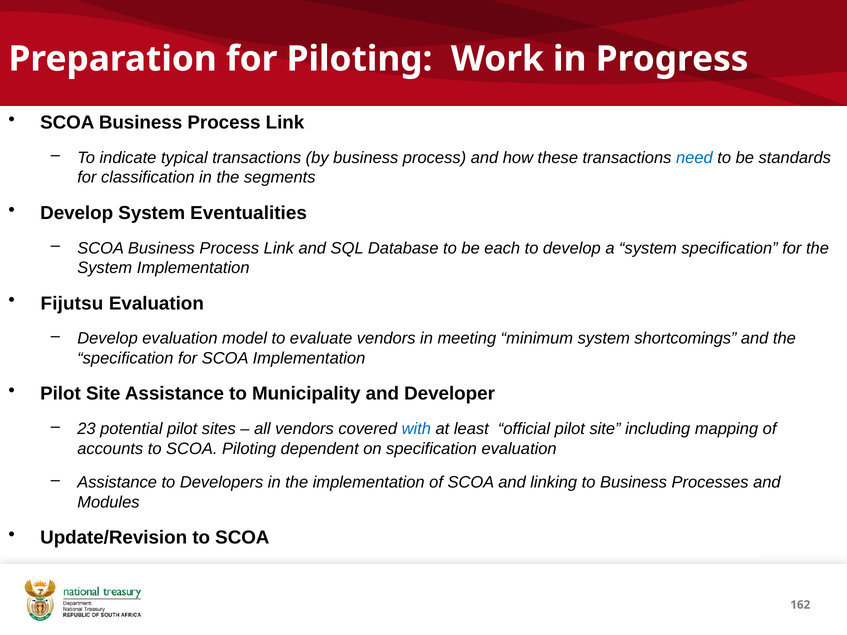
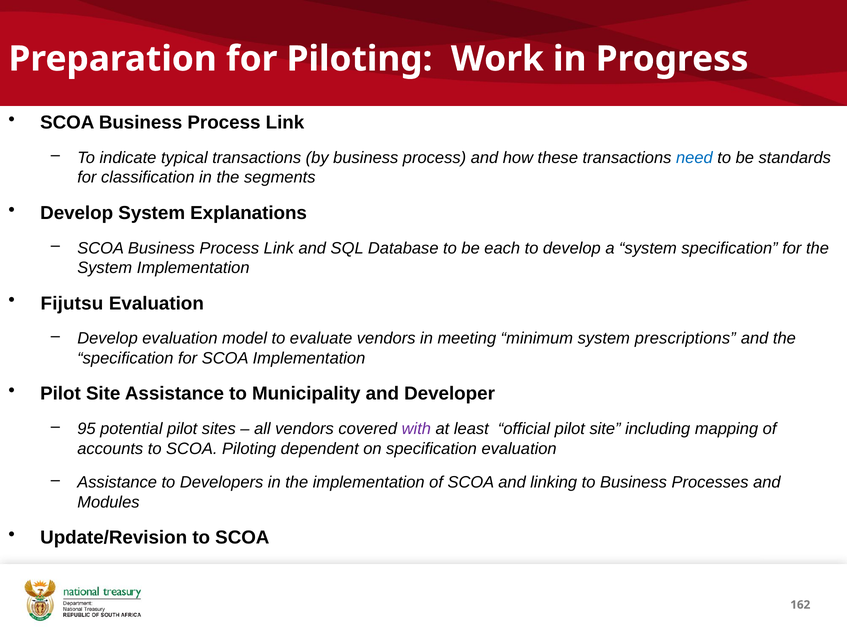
Eventualities: Eventualities -> Explanations (249, 213)
shortcomings: shortcomings -> prescriptions (685, 339)
23: 23 -> 95 (86, 429)
with colour: blue -> purple (416, 429)
